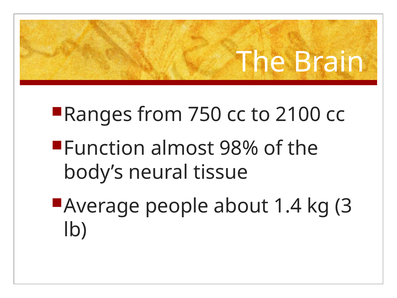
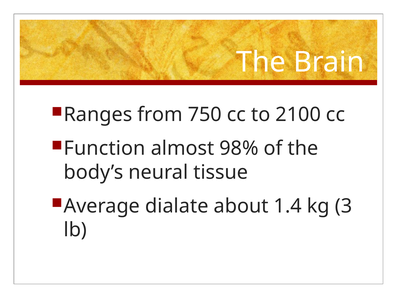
people: people -> dialate (177, 206)
